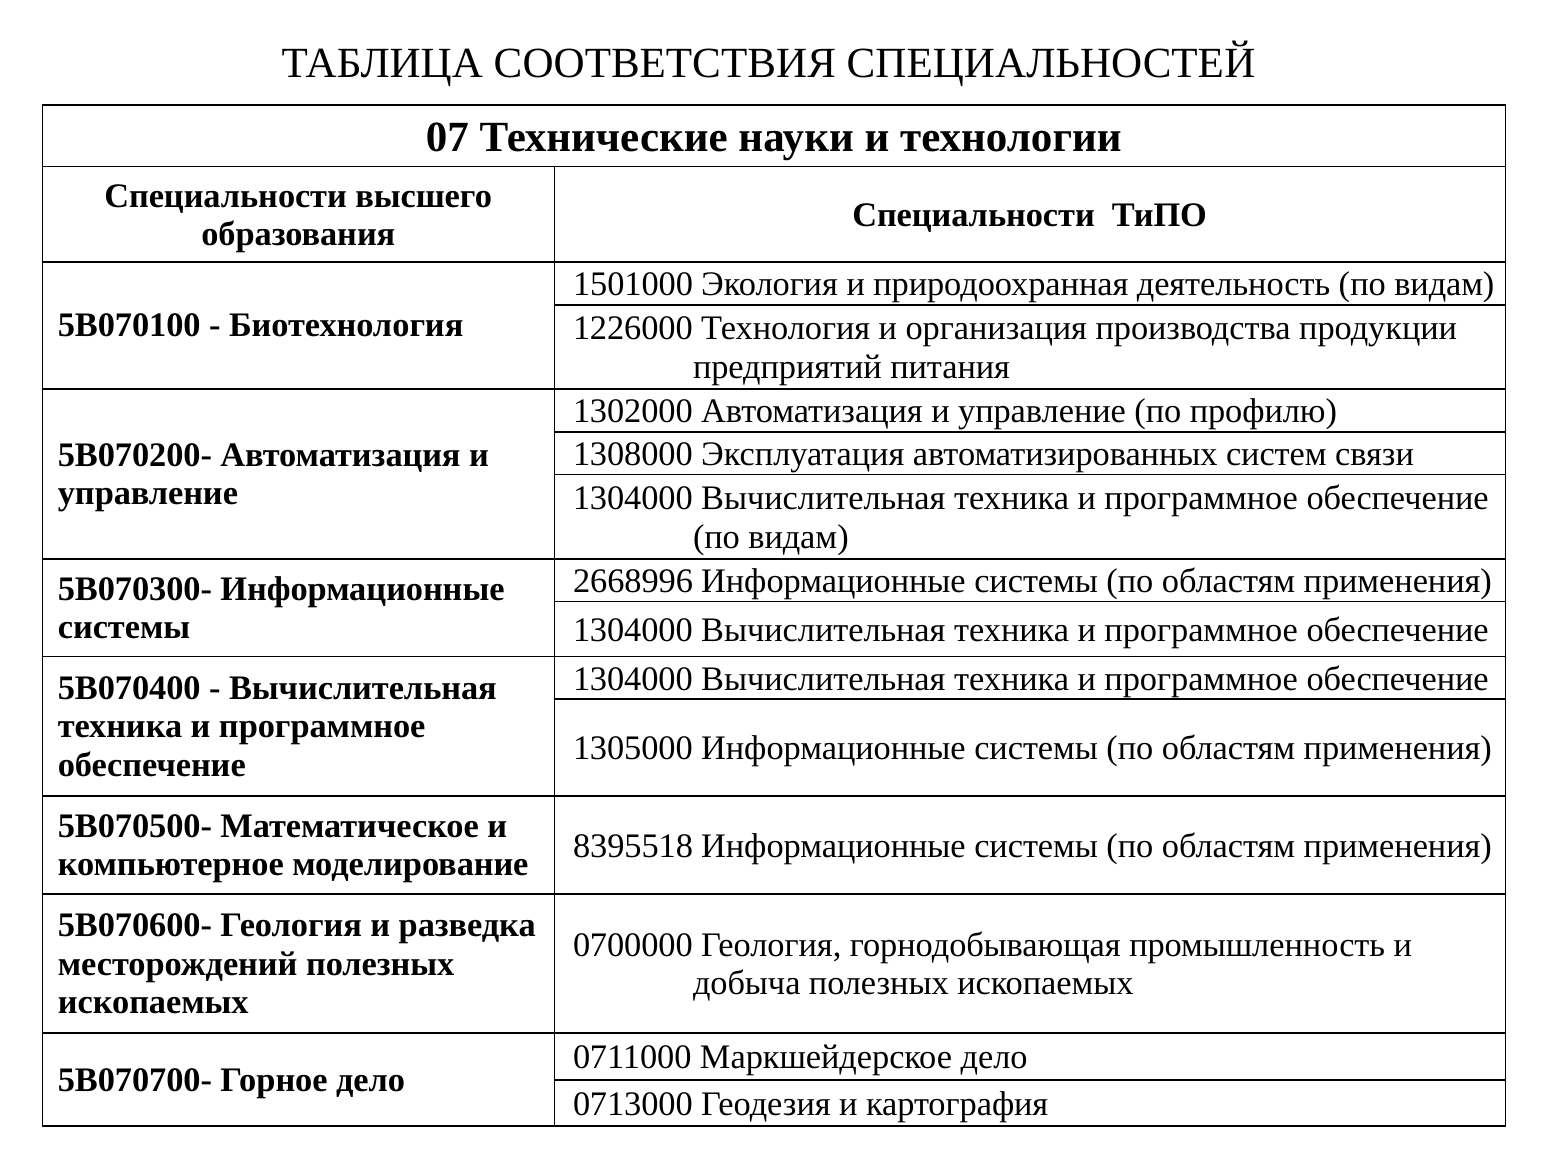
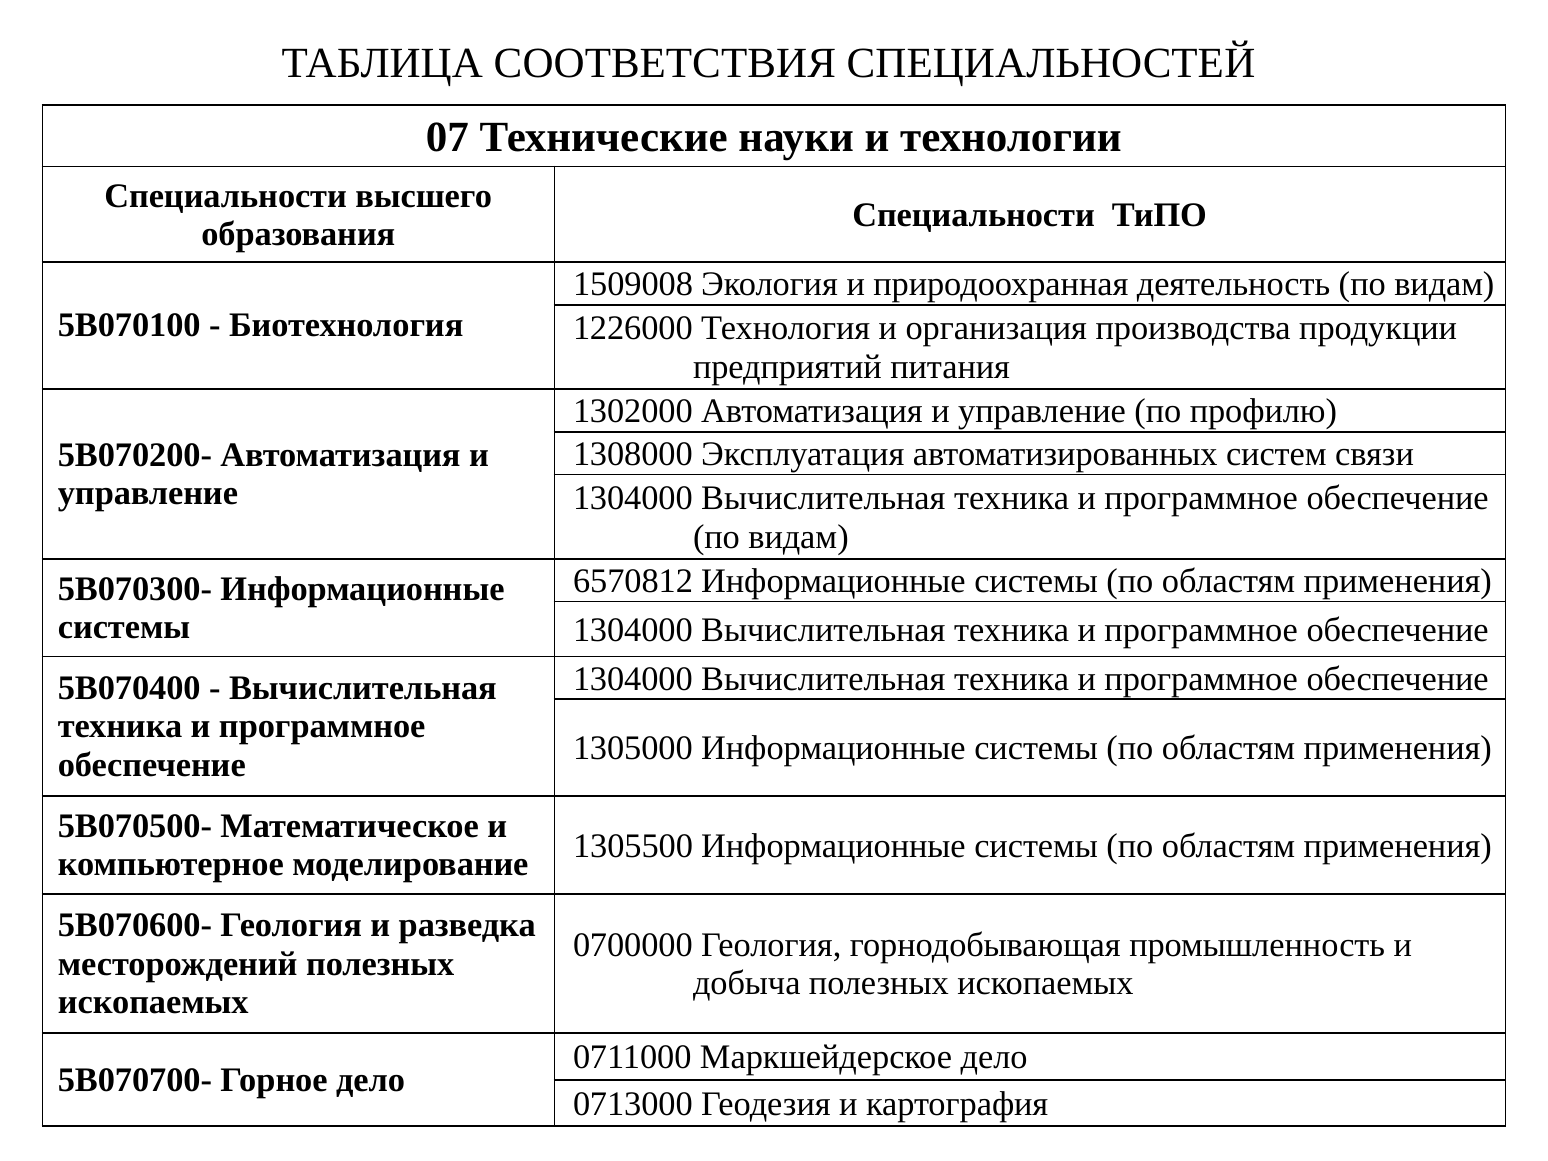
1501000: 1501000 -> 1509008 (633, 284)
2668996: 2668996 -> 6570812 (633, 581)
8395518: 8395518 -> 1305500 (633, 846)
